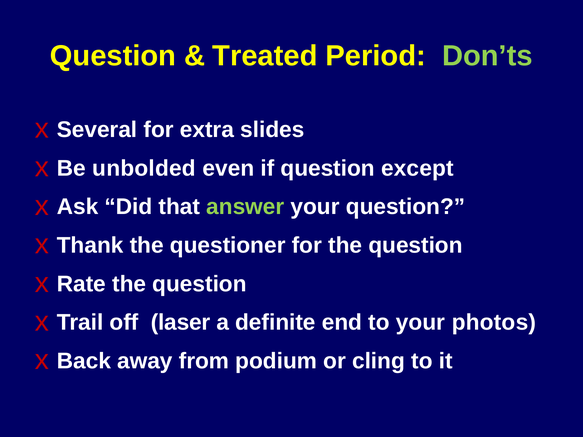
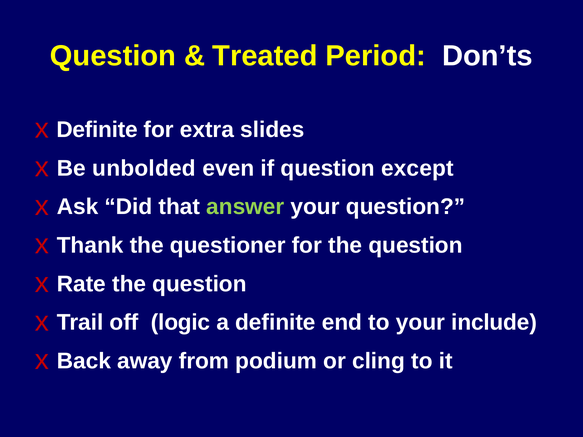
Don’ts colour: light green -> white (487, 56)
Several: Several -> Definite (97, 130)
laser: laser -> logic (181, 323)
photos: photos -> include (494, 323)
